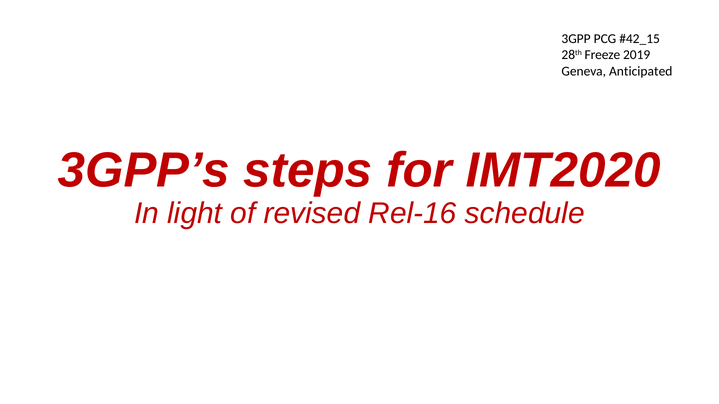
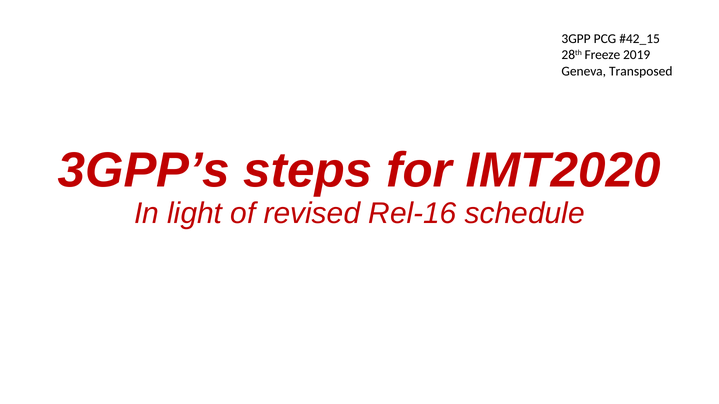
Anticipated: Anticipated -> Transposed (641, 71)
